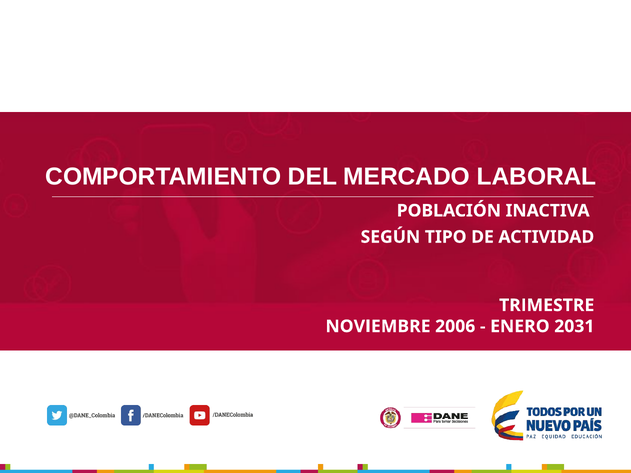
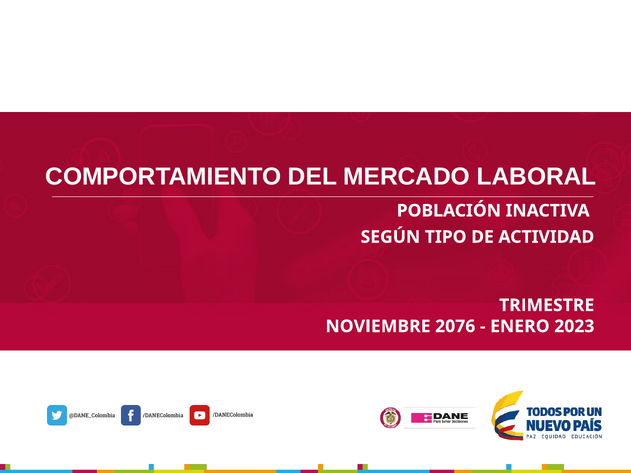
2006: 2006 -> 2076 (455, 327)
2031: 2031 -> 2023 (574, 327)
